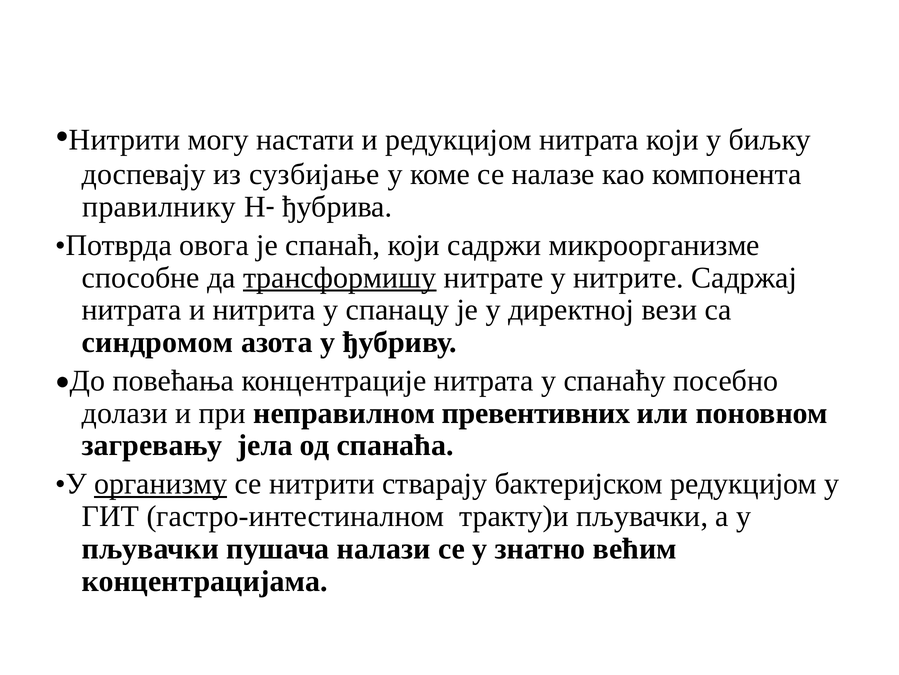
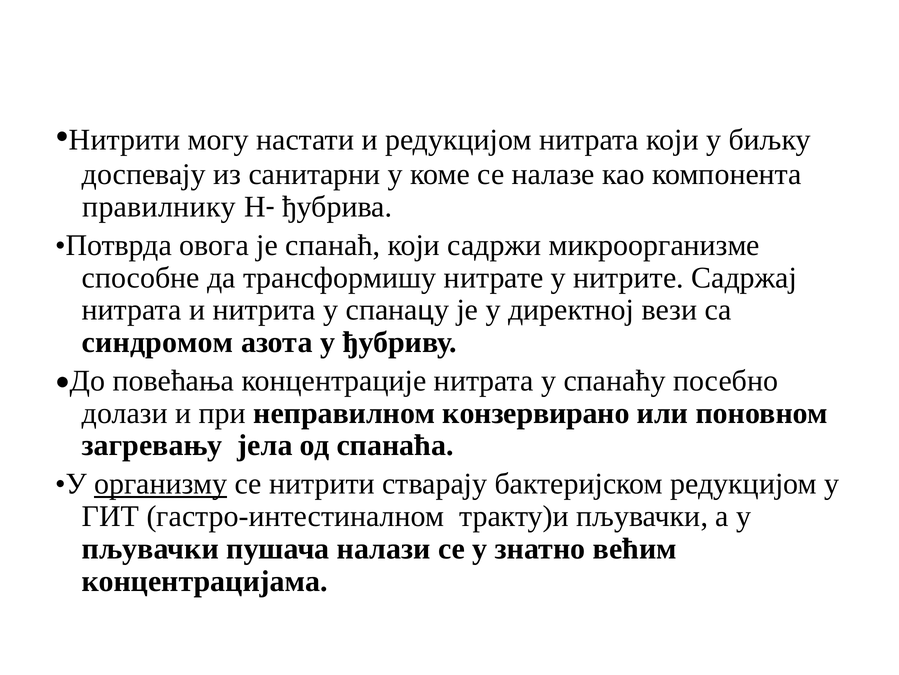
сузбијање: сузбијање -> санитарни (314, 174)
трансформишу underline: present -> none (340, 277)
превентивних: превентивних -> конзервирано (536, 413)
